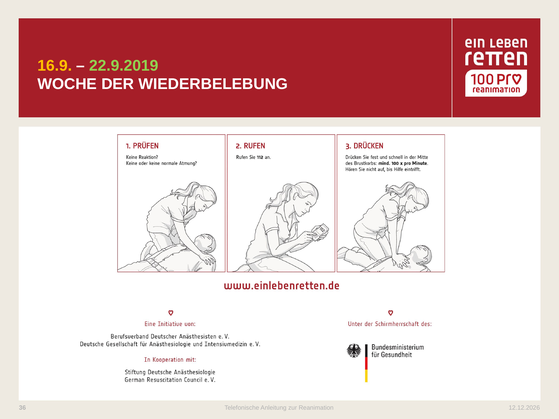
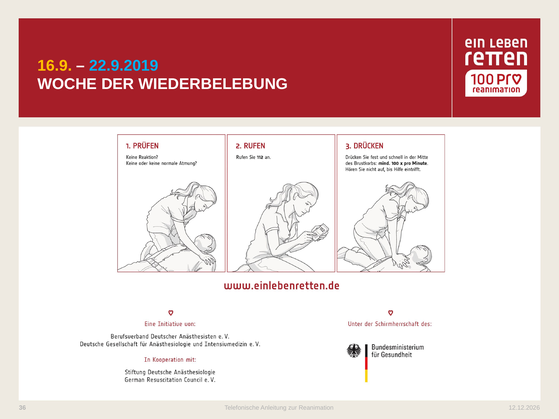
22.9.2019 colour: light green -> light blue (124, 66)
